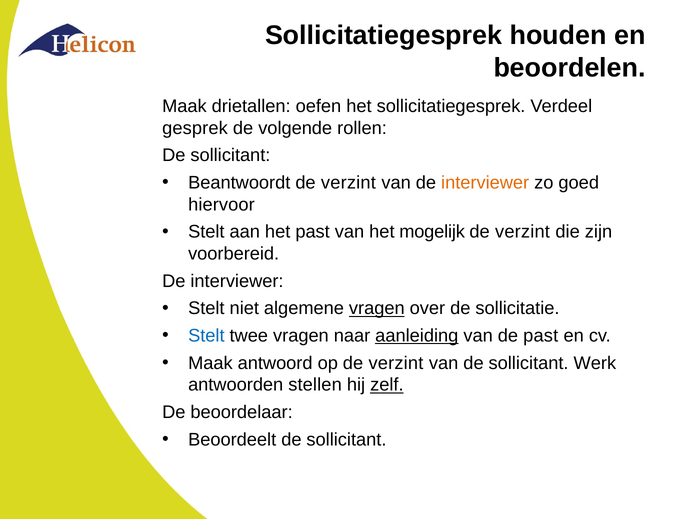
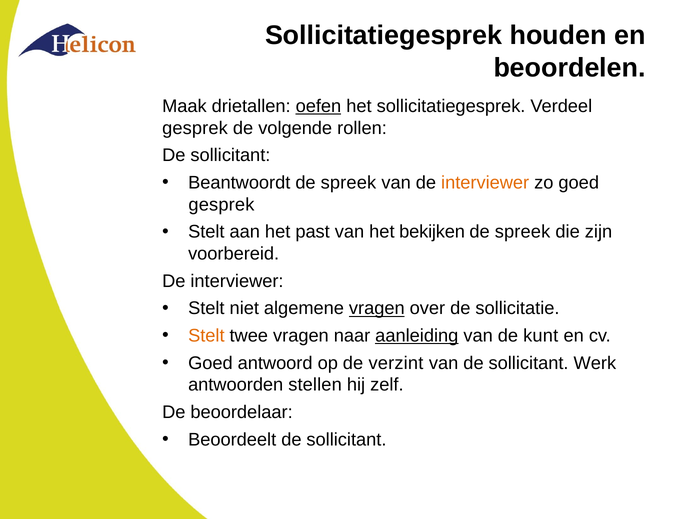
oefen underline: none -> present (318, 106)
Beantwoordt de verzint: verzint -> spreek (348, 183)
hiervoor: hiervoor -> gesprek (221, 205)
mogelijk: mogelijk -> bekijken (432, 232)
verzint: verzint -> spreek (523, 232)
Stelt colour: blue -> orange (206, 336)
de past: past -> kunt (541, 336)
Maak: Maak -> Goed (210, 363)
zelf underline: present -> none (387, 385)
